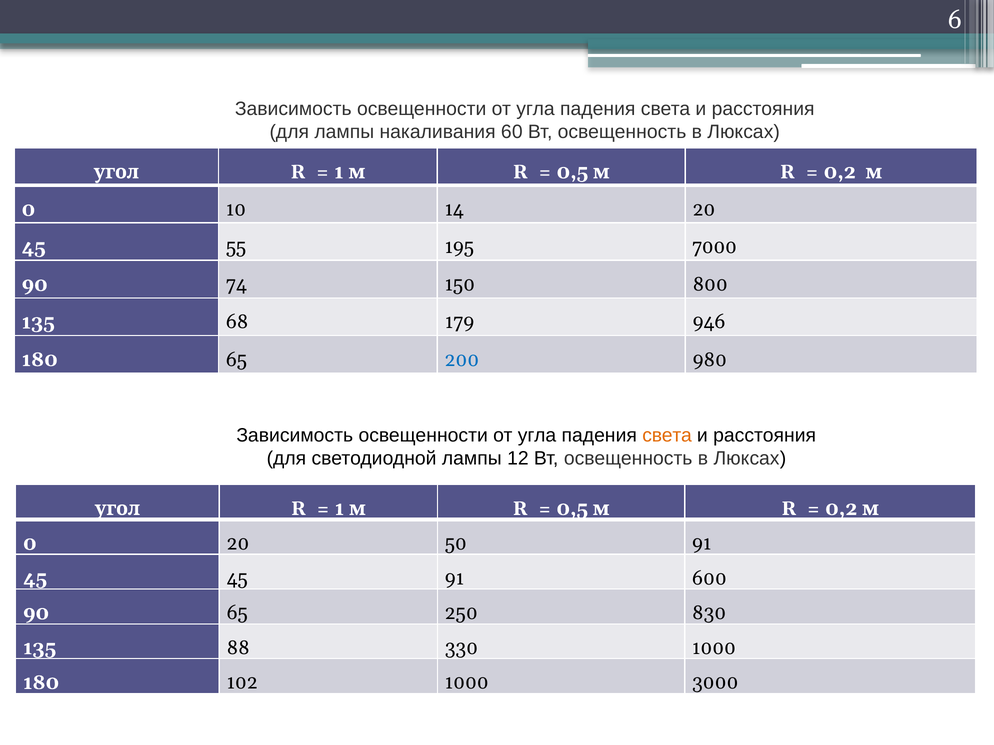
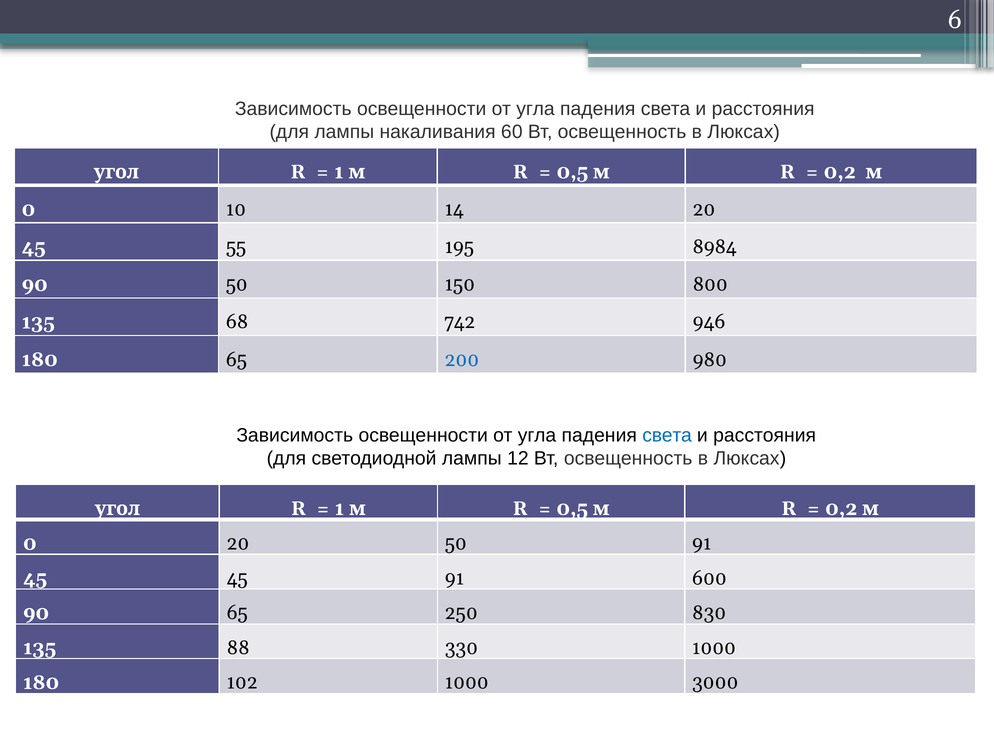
7000: 7000 -> 8984 (715, 247)
90 74: 74 -> 50 (237, 285)
179: 179 -> 742 (460, 322)
света colour: orange -> blue (667, 436)
